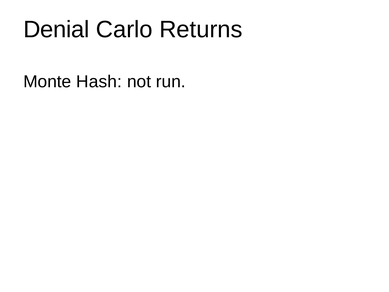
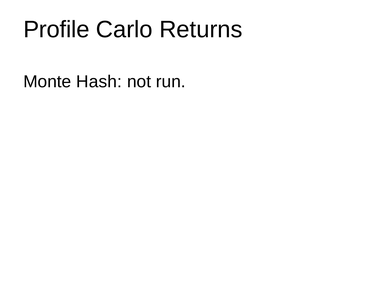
Denial: Denial -> Profile (56, 30)
